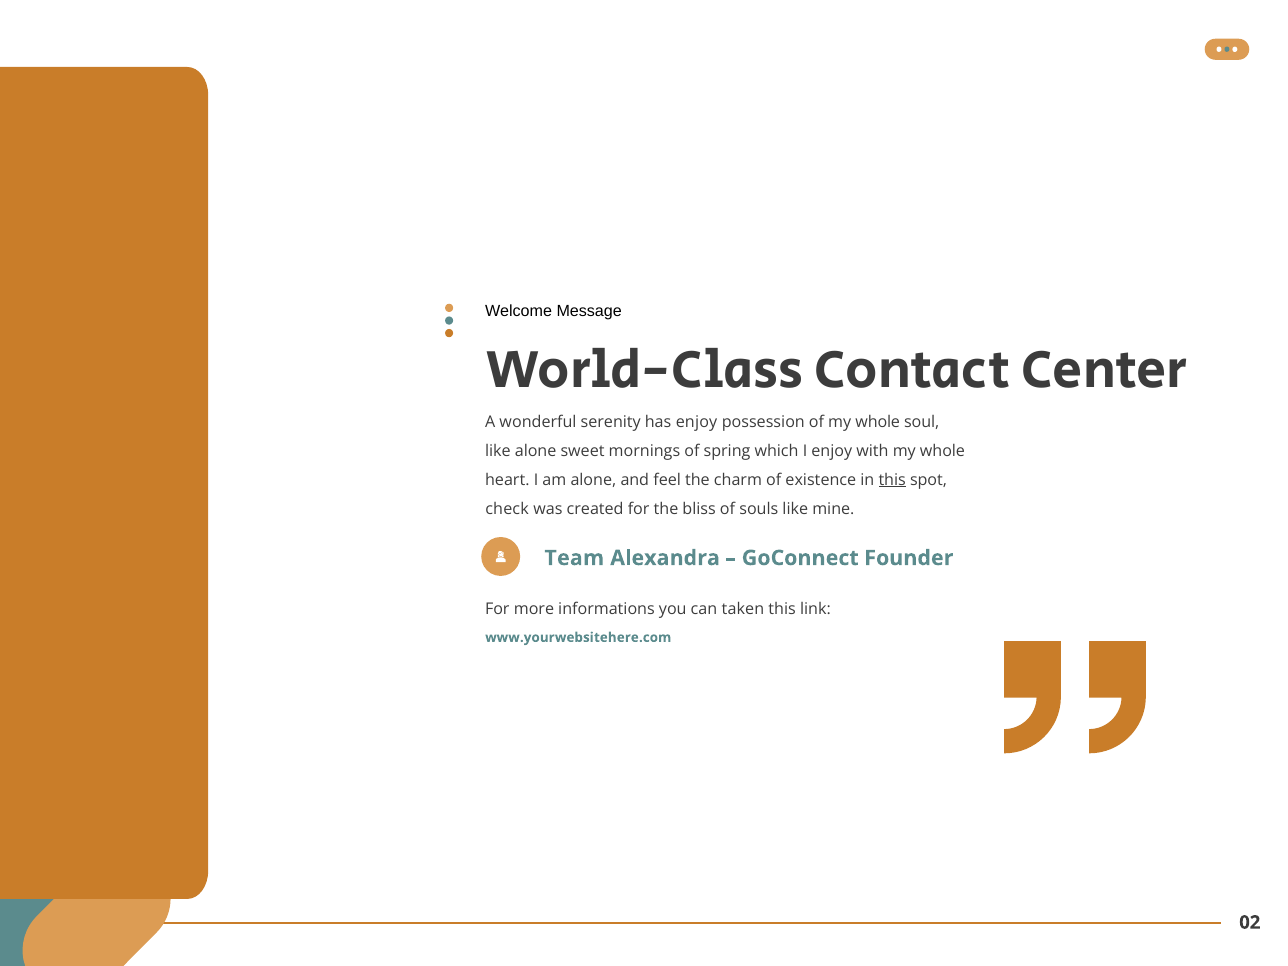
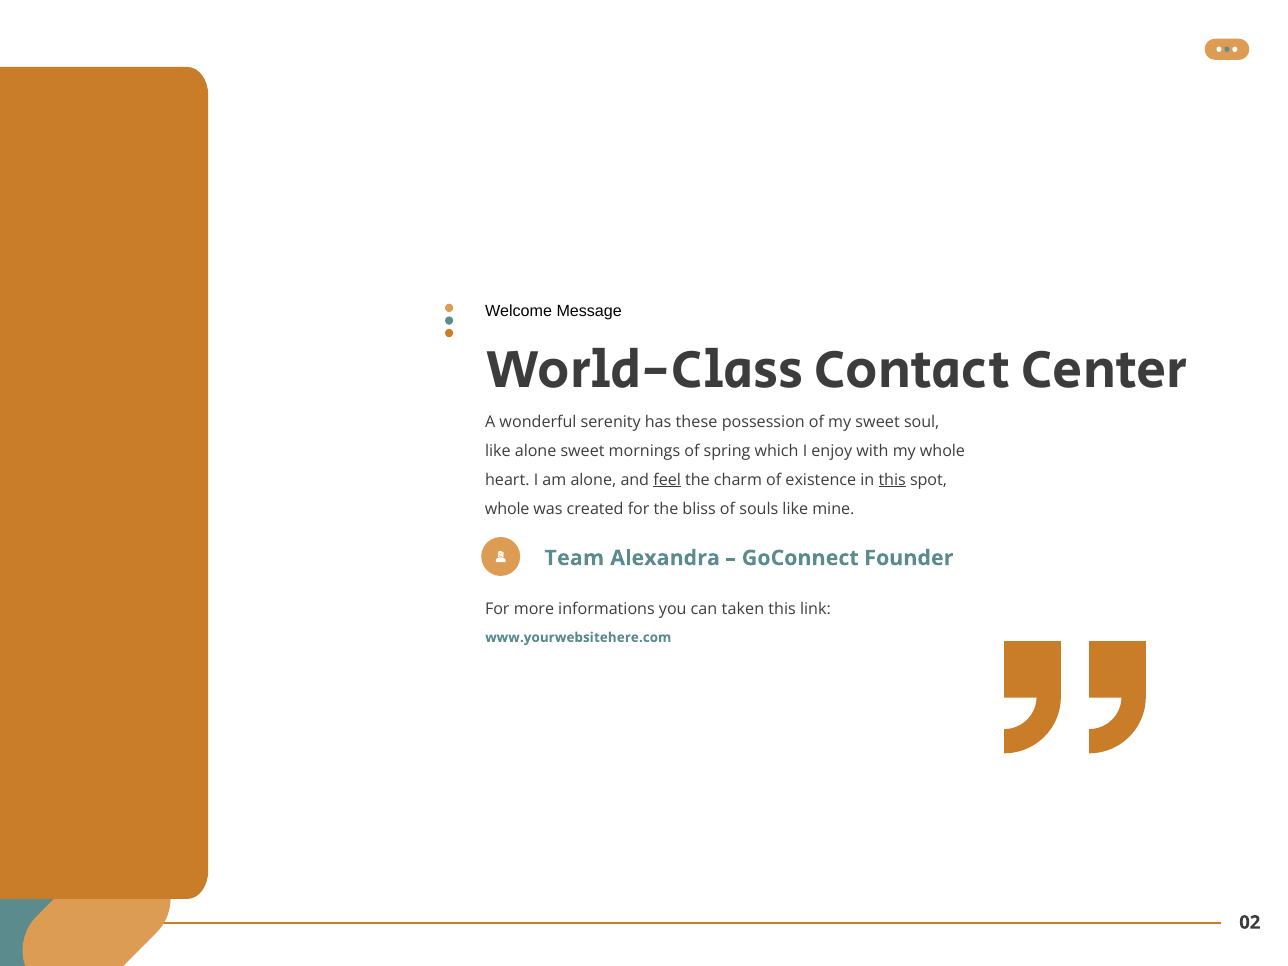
has enjoy: enjoy -> these (696, 422)
of my whole: whole -> sweet (878, 422)
feel underline: none -> present (667, 480)
check: check -> whole (507, 509)
